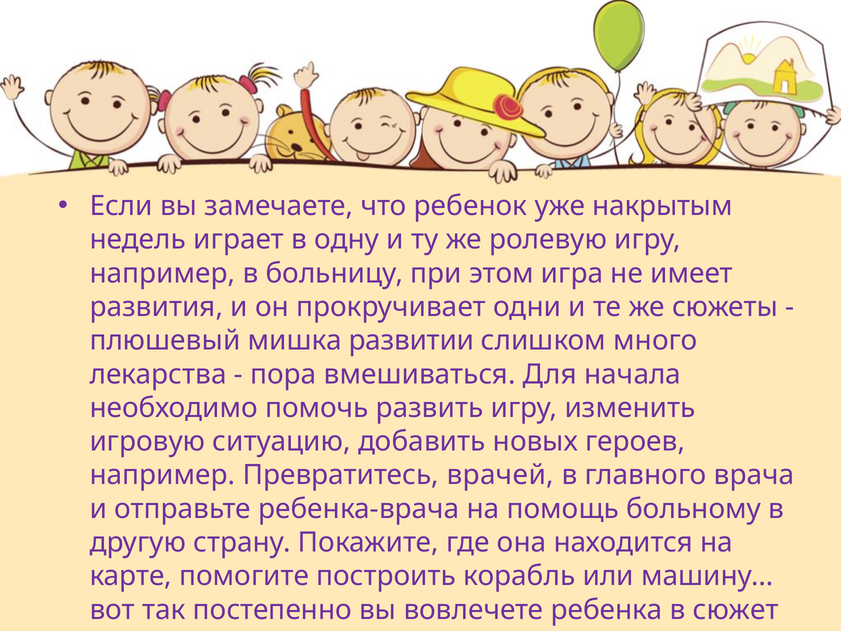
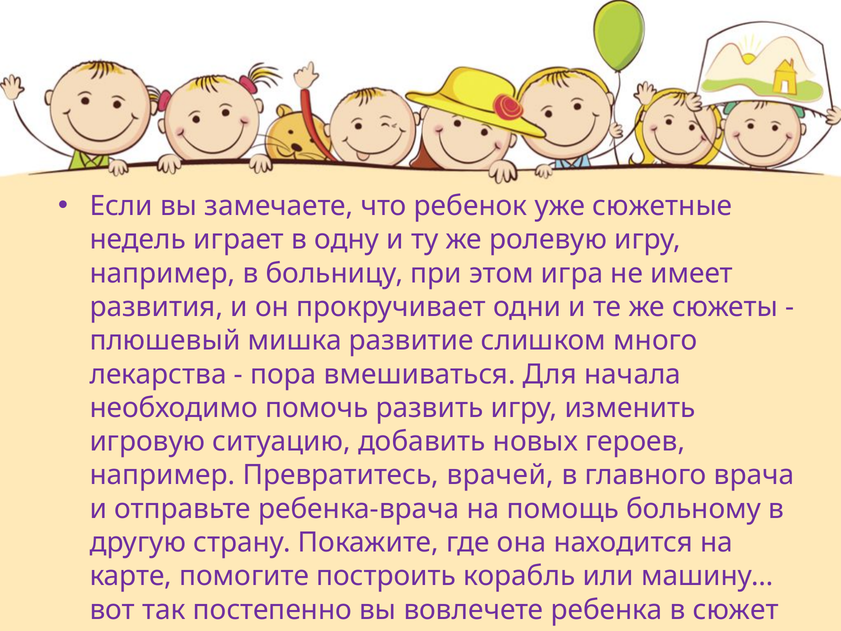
накрытым: накрытым -> сюжетные (662, 206)
развитии: развитии -> развитие (411, 340)
